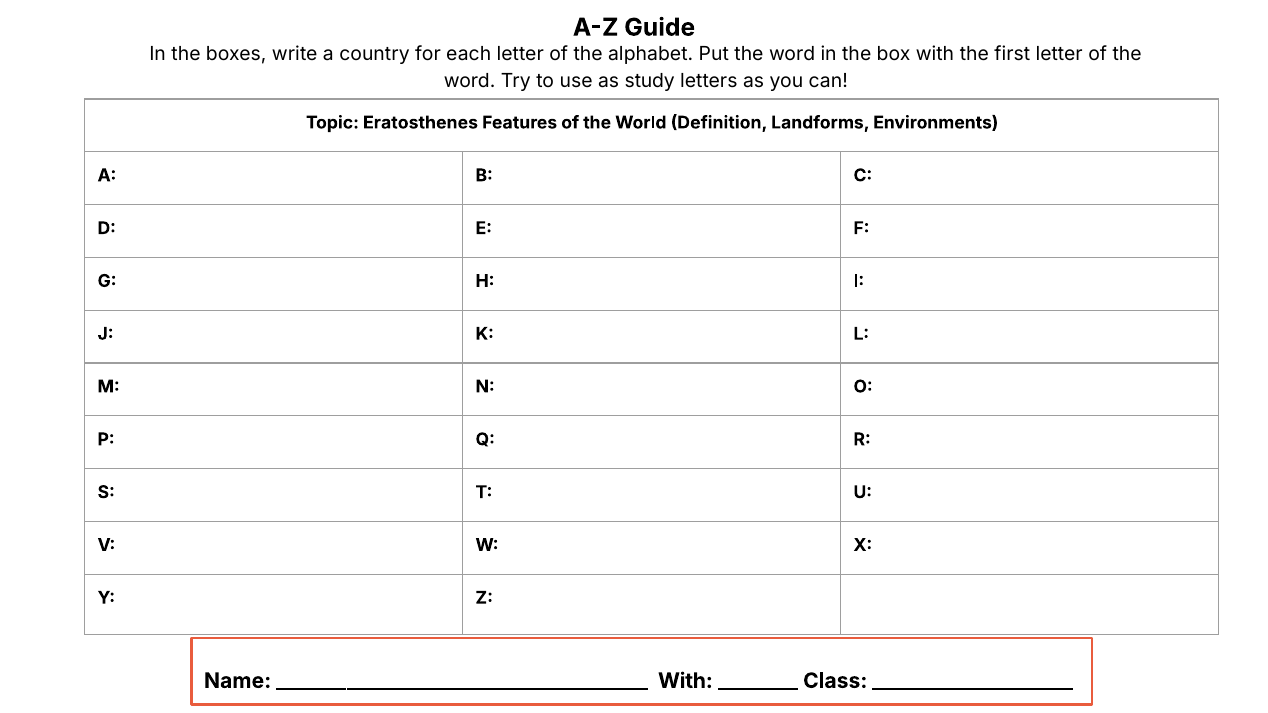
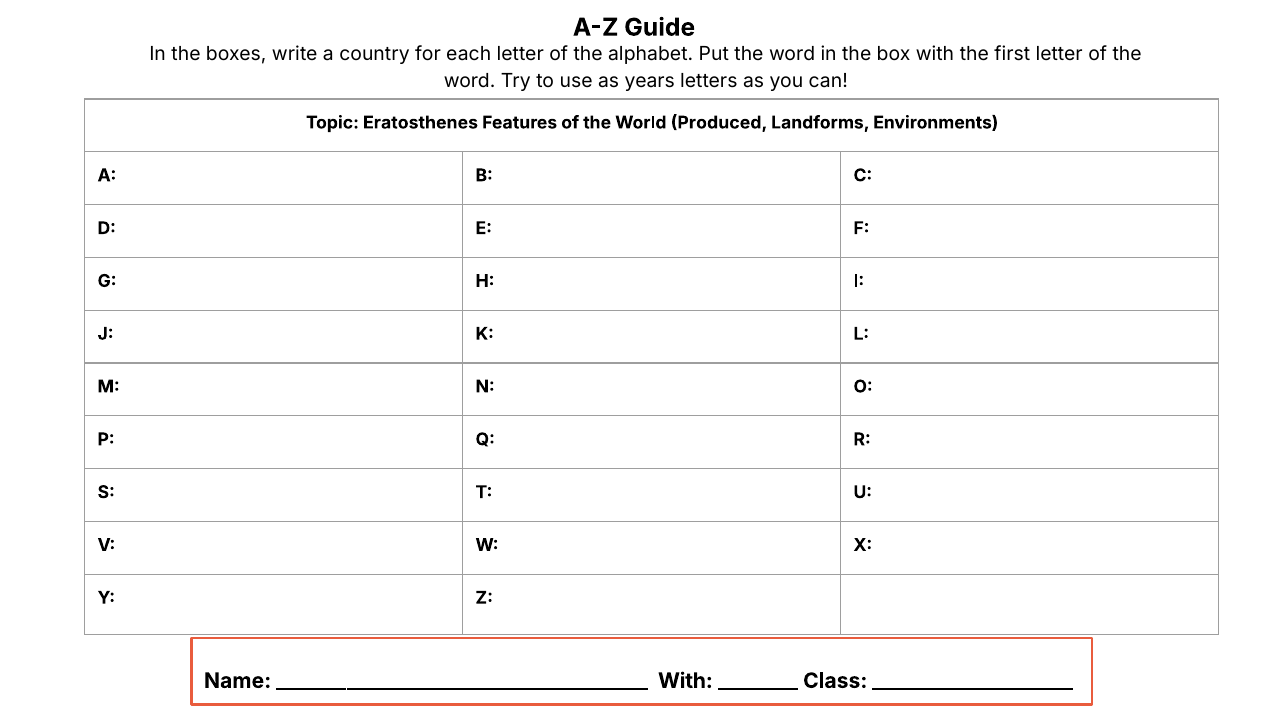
study: study -> years (650, 81)
Definition: Definition -> Produced (719, 123)
